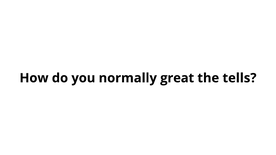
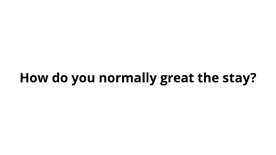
tells: tells -> stay (239, 78)
